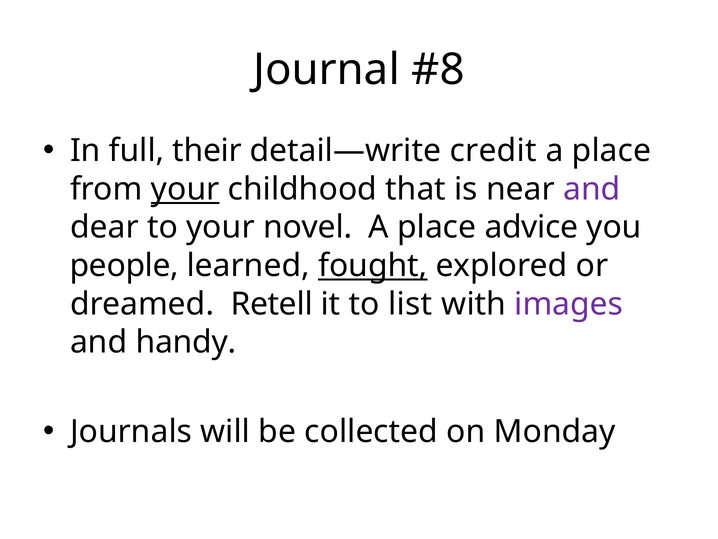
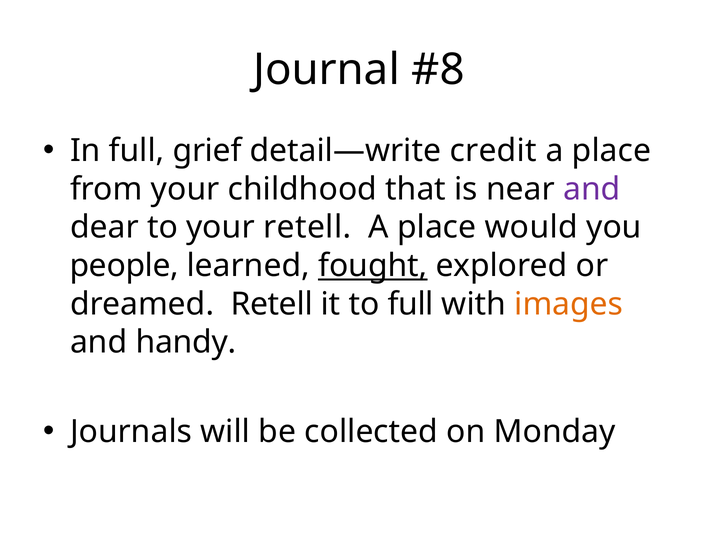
their: their -> grief (207, 151)
your underline: present -> none (185, 189)
your novel: novel -> retell (307, 227)
advice: advice -> would (531, 227)
to list: list -> full (411, 304)
images colour: purple -> orange (569, 304)
